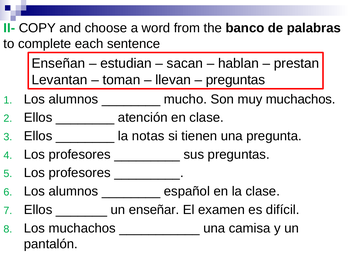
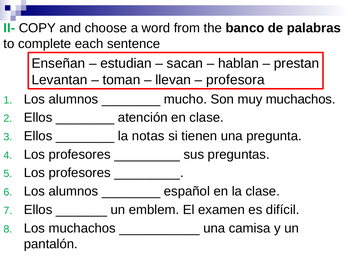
preguntas: preguntas -> profesora (235, 80)
enseñar: enseñar -> emblem (154, 209)
